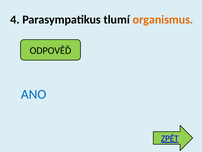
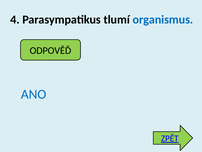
organismus colour: orange -> blue (163, 20)
